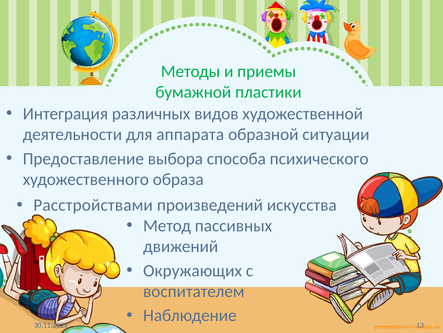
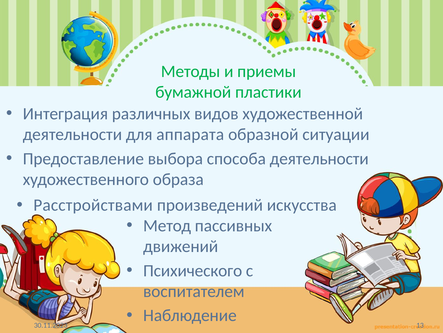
способа психического: психического -> деятельности (319, 158)
Окружающих: Окружающих -> Психического (193, 270)
